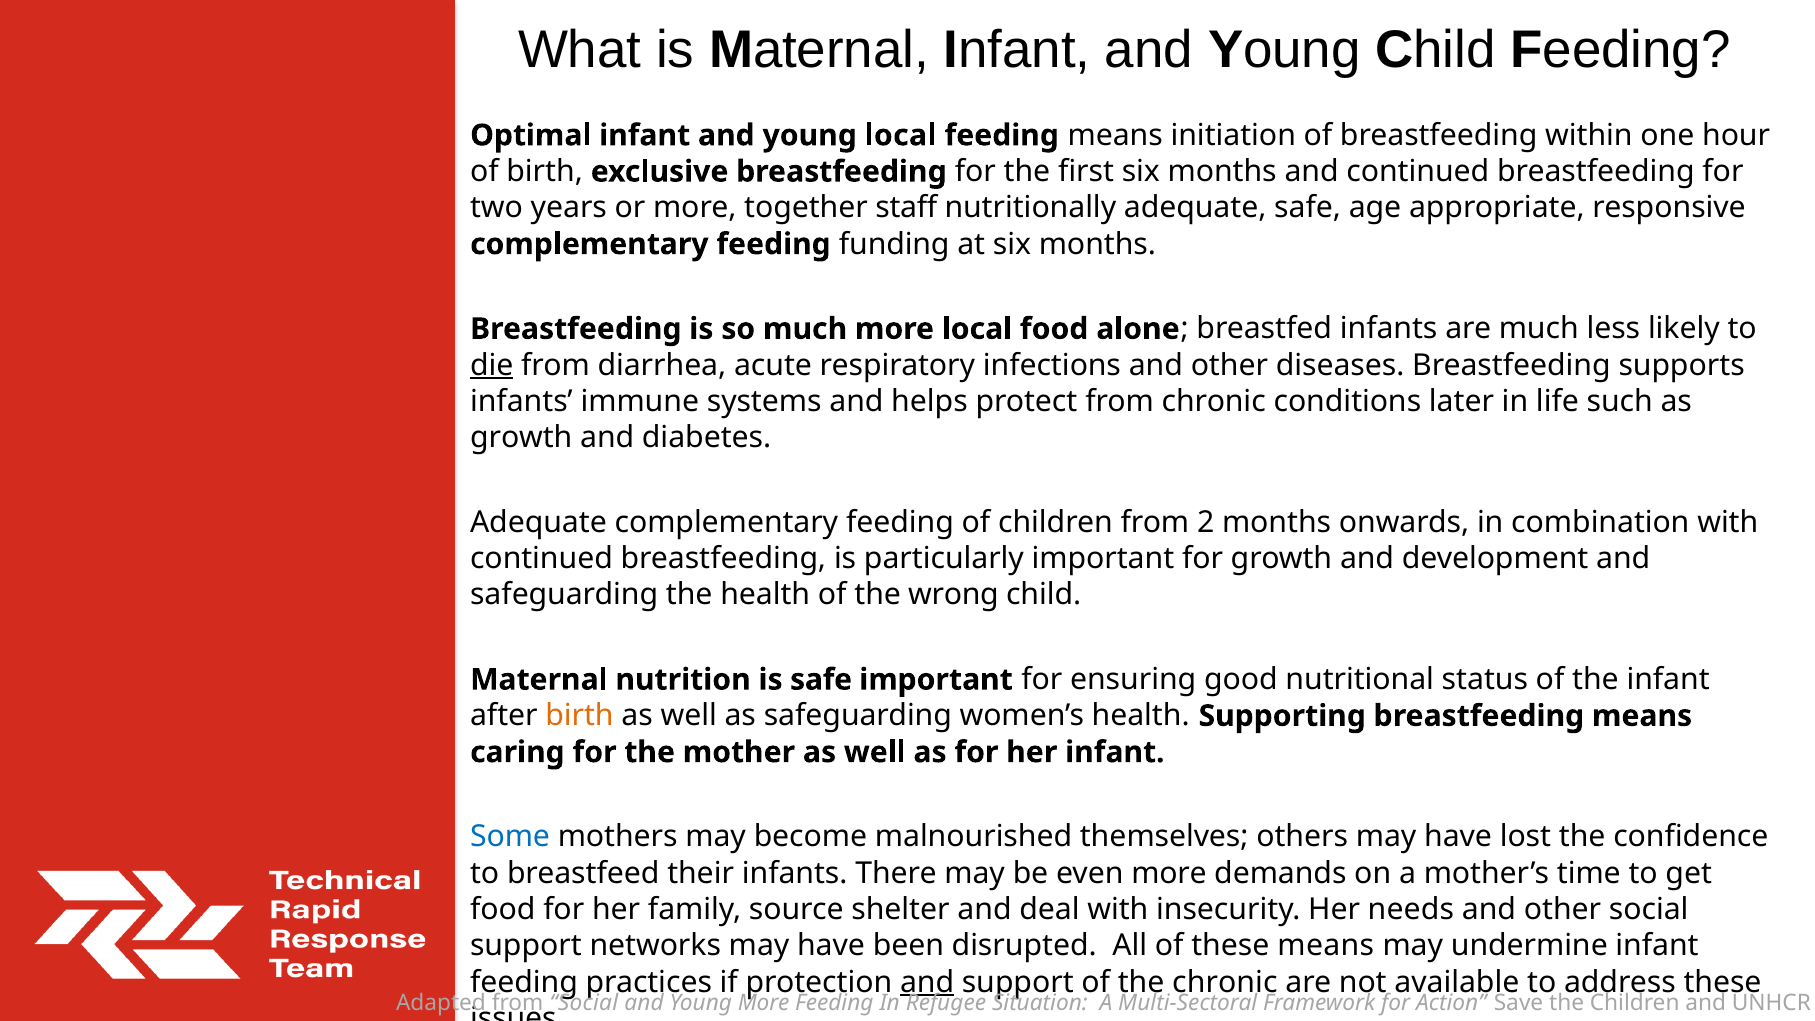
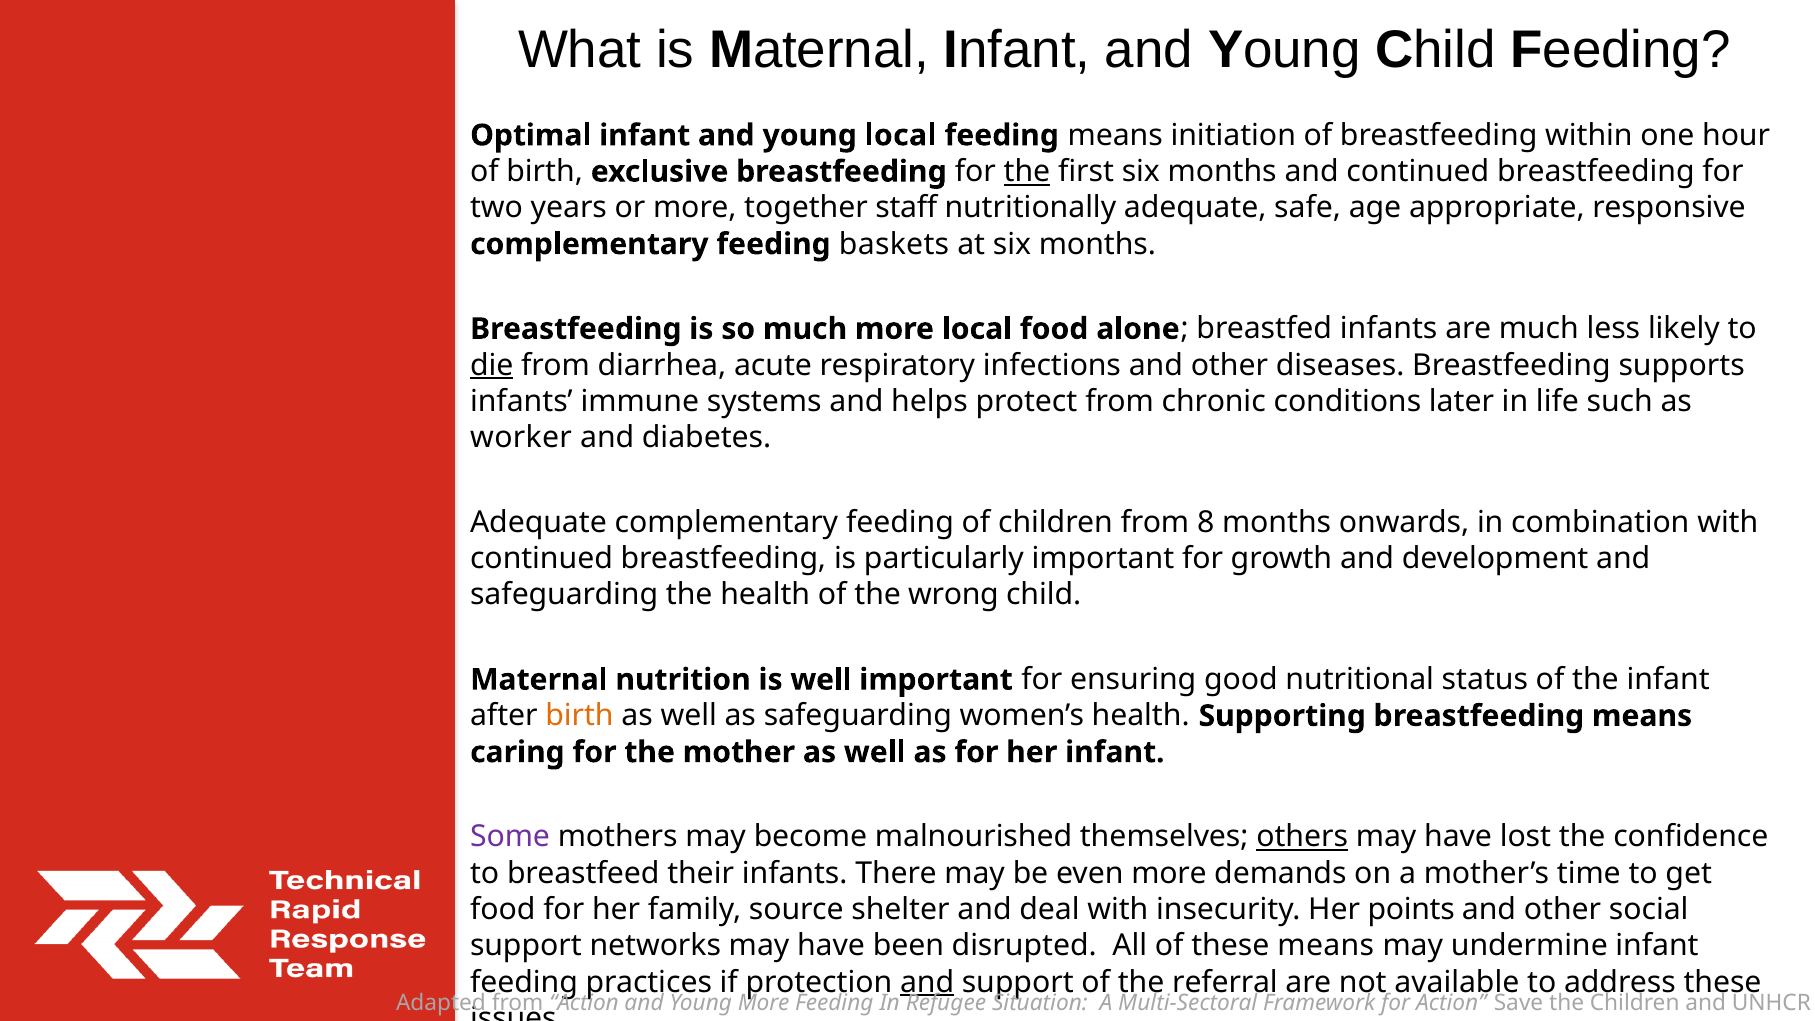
the underline: none -> present (1027, 172)
funding: funding -> baskets (894, 244)
growth: growth -> worker (521, 438)
2: 2 -> 8 (1206, 522)
is safe: safe -> well (821, 680)
Some colour: blue -> purple (510, 837)
others underline: none -> present (1302, 837)
needs: needs -> points (1411, 909)
the chronic: chronic -> referral (1225, 982)
Social: Social -> Action (584, 1003)
